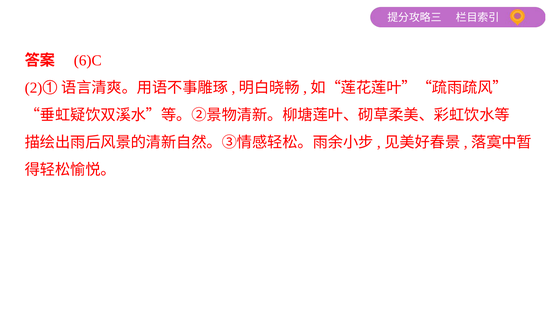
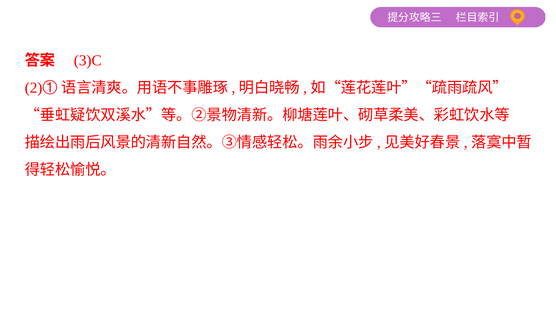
6)C: 6)C -> 3)C (88, 60)
